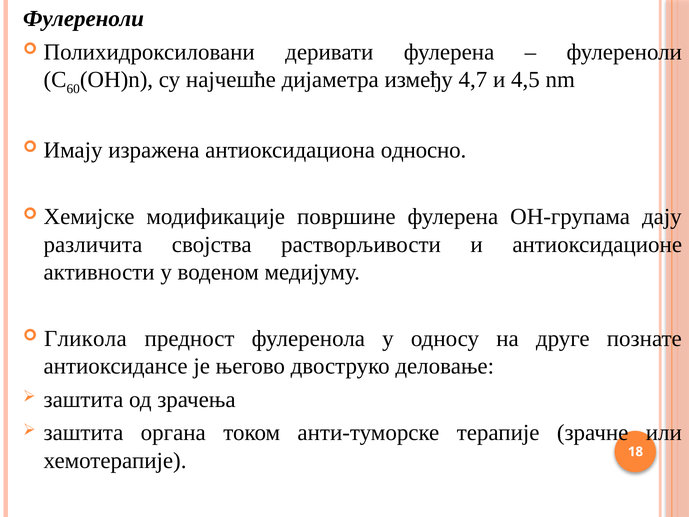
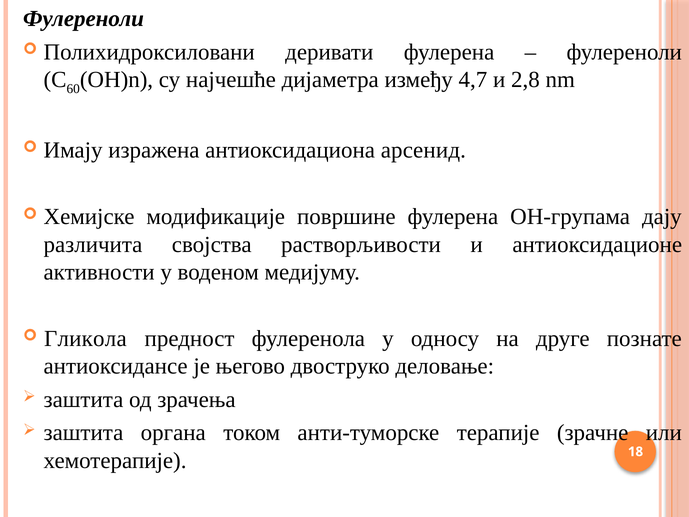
4,5: 4,5 -> 2,8 (525, 80)
односно: односно -> арсенид (423, 150)
